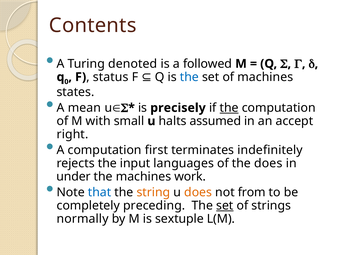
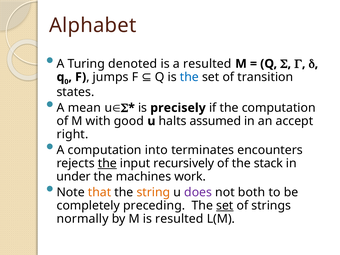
Contents: Contents -> Alphabet (93, 26)
a followed: followed -> resulted (207, 64)
status: status -> jumps (111, 77)
of machines: machines -> transition (265, 77)
the underline: present -> none (229, 108)
small: small -> good (129, 121)
first: first -> into (156, 150)
indefinitely: indefinitely -> encounters (270, 150)
the underline: none -> present (107, 163)
languages: languages -> recursively (184, 163)
the does: does -> stack (268, 163)
that colour: blue -> orange (100, 192)
does colour: orange -> purple (198, 192)
from: from -> both (252, 192)
is sextuple: sextuple -> resulted (179, 219)
